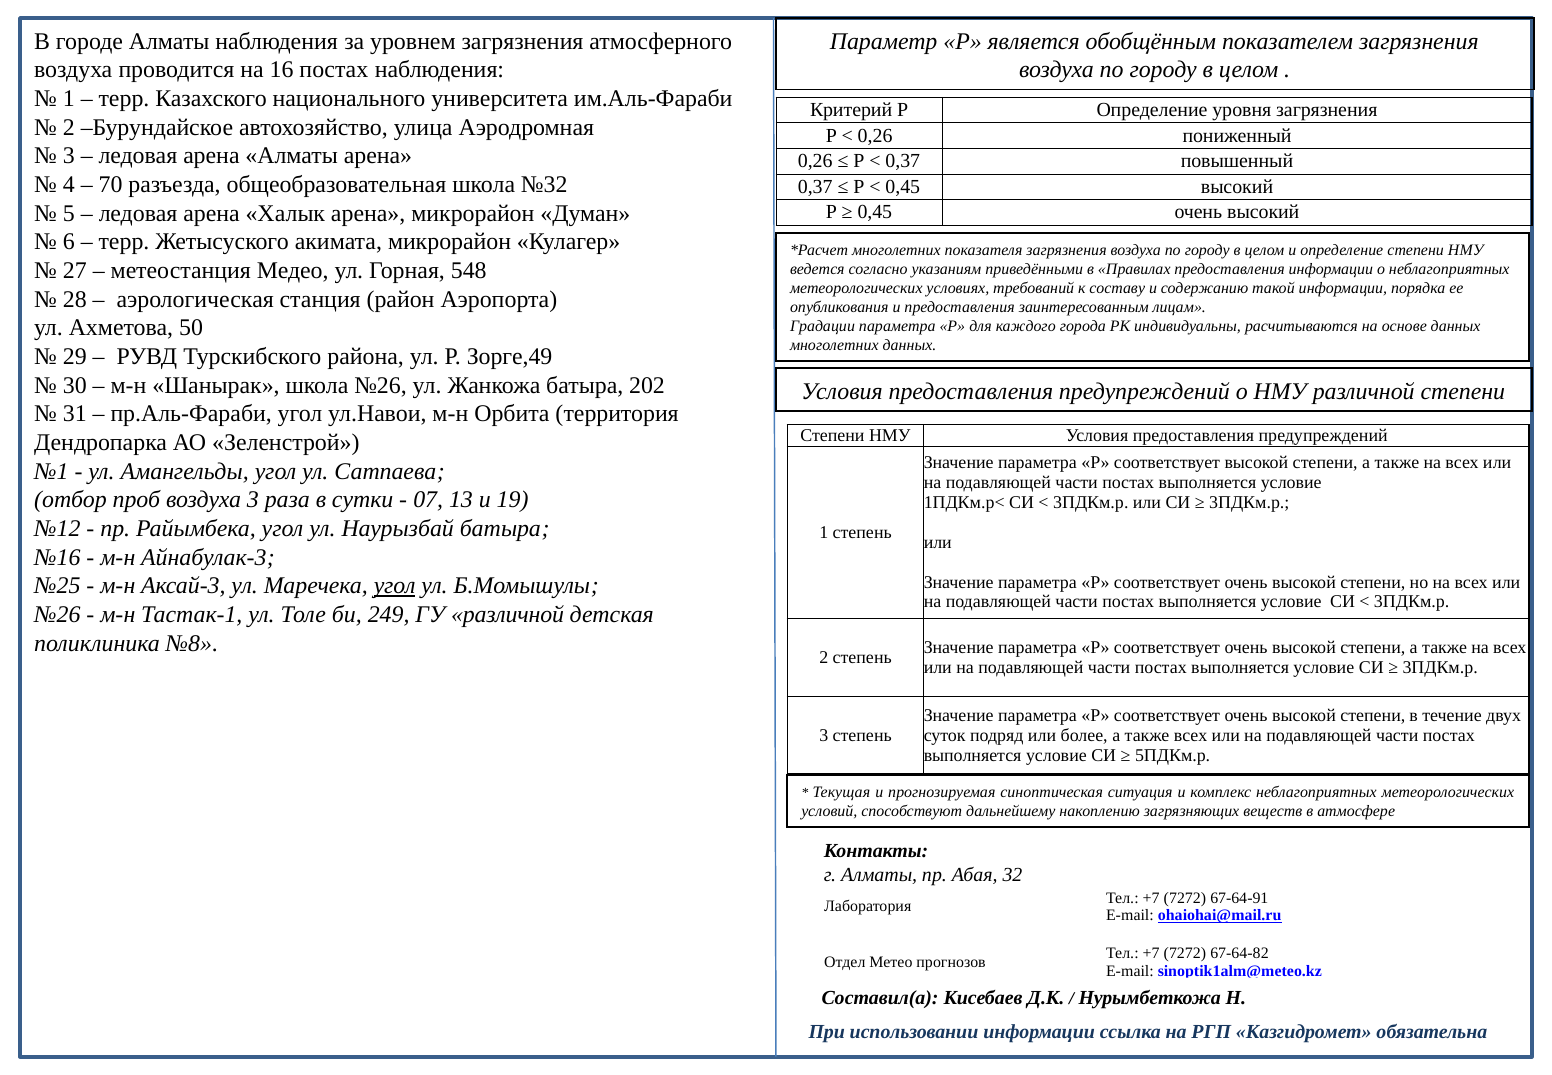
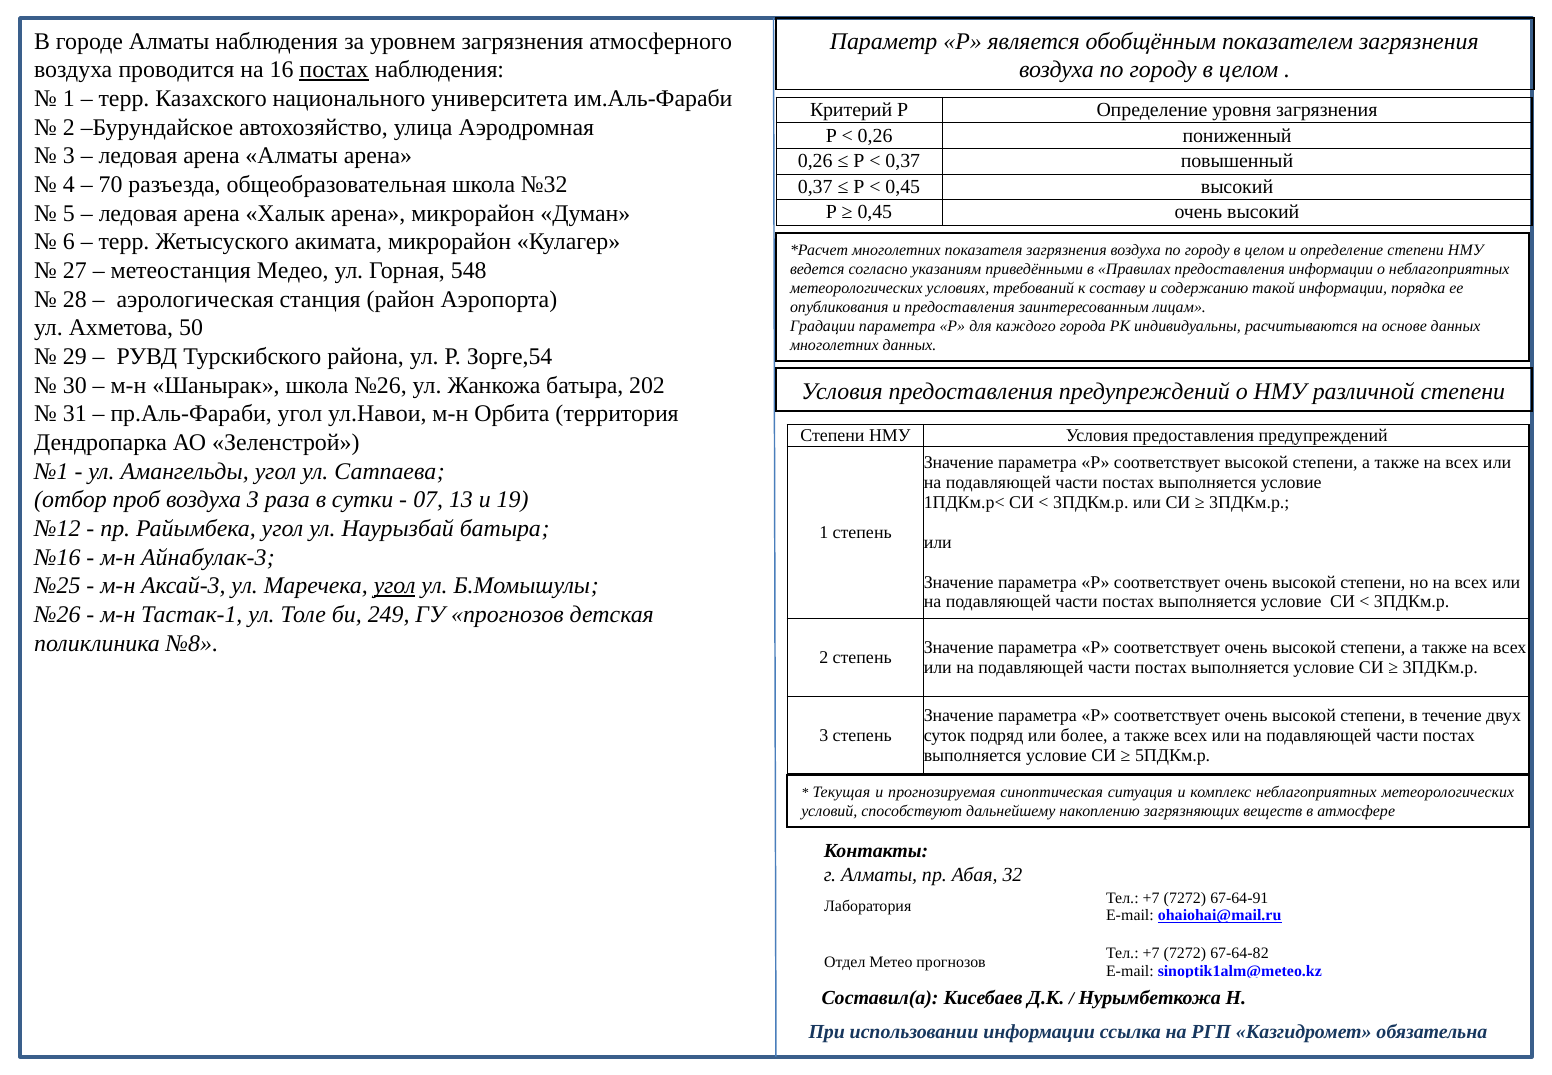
постах underline: none -> present (334, 70)
Зорге,49: Зорге,49 -> Зорге,54 (510, 356)
ГУ различной: различной -> прогнозов (507, 614)
